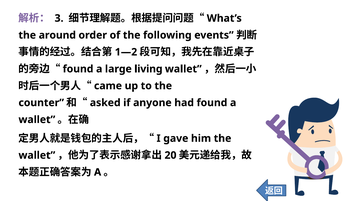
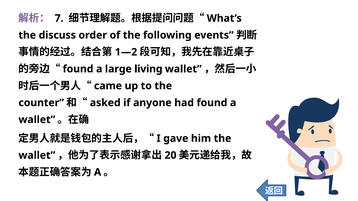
3: 3 -> 7 (59, 18)
around: around -> discuss (57, 35)
